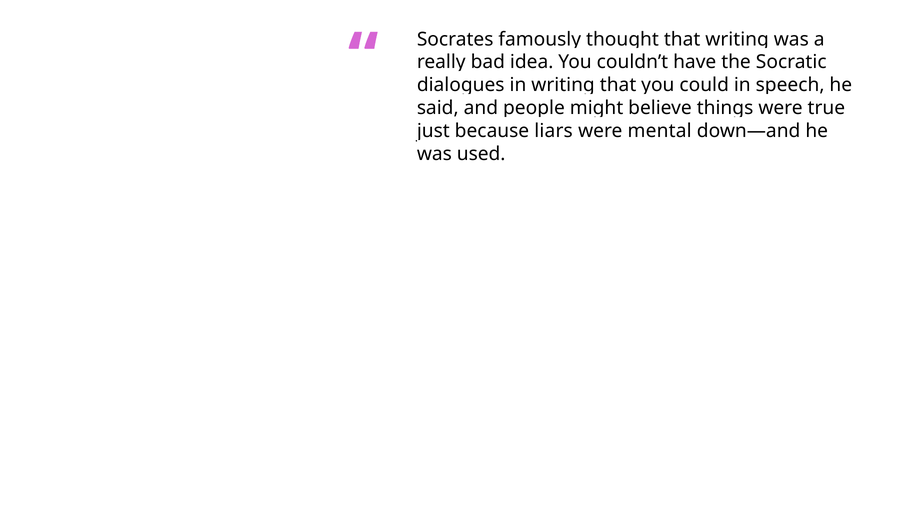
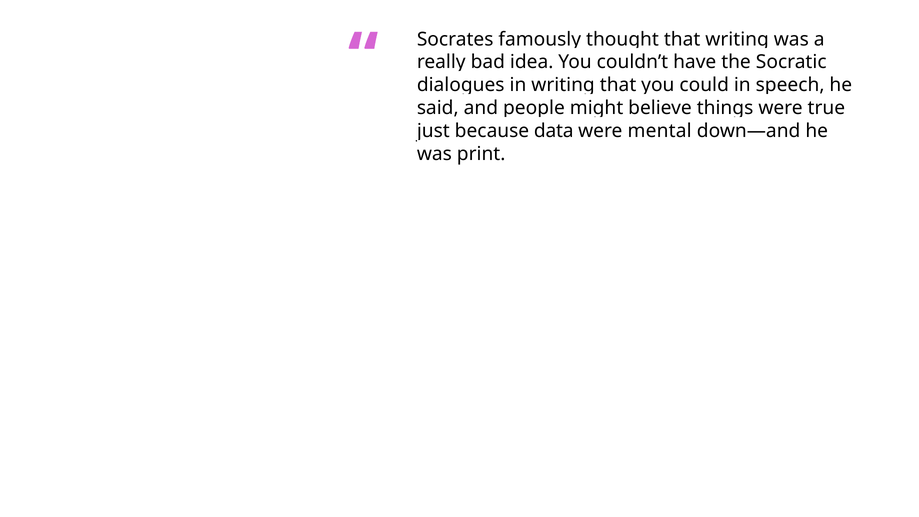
liars: liars -> data (554, 131)
used: used -> print (481, 154)
